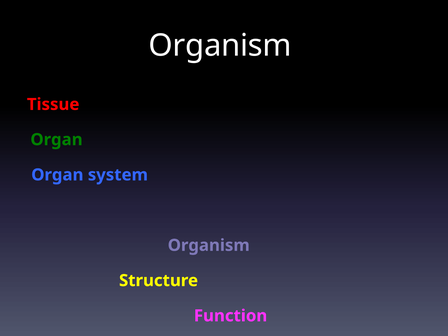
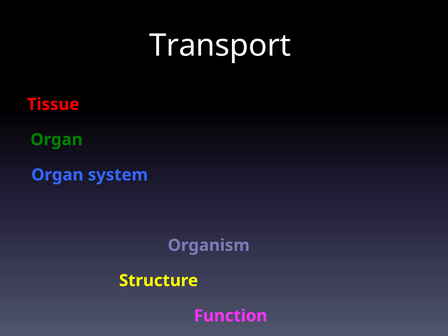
Organism: Organism -> Transport (220, 45)
